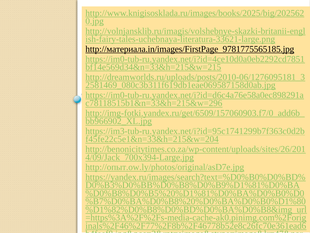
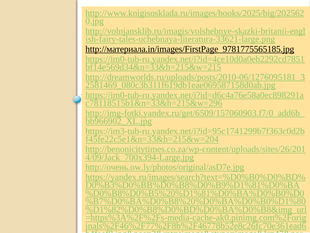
http://опыт.ow.ly/photos/original/asD7e.jpg: http://опыт.ow.ly/photos/original/asD7e.jpg -> http://очень.ow.ly/photos/original/asD7e.jpg (165, 167)
